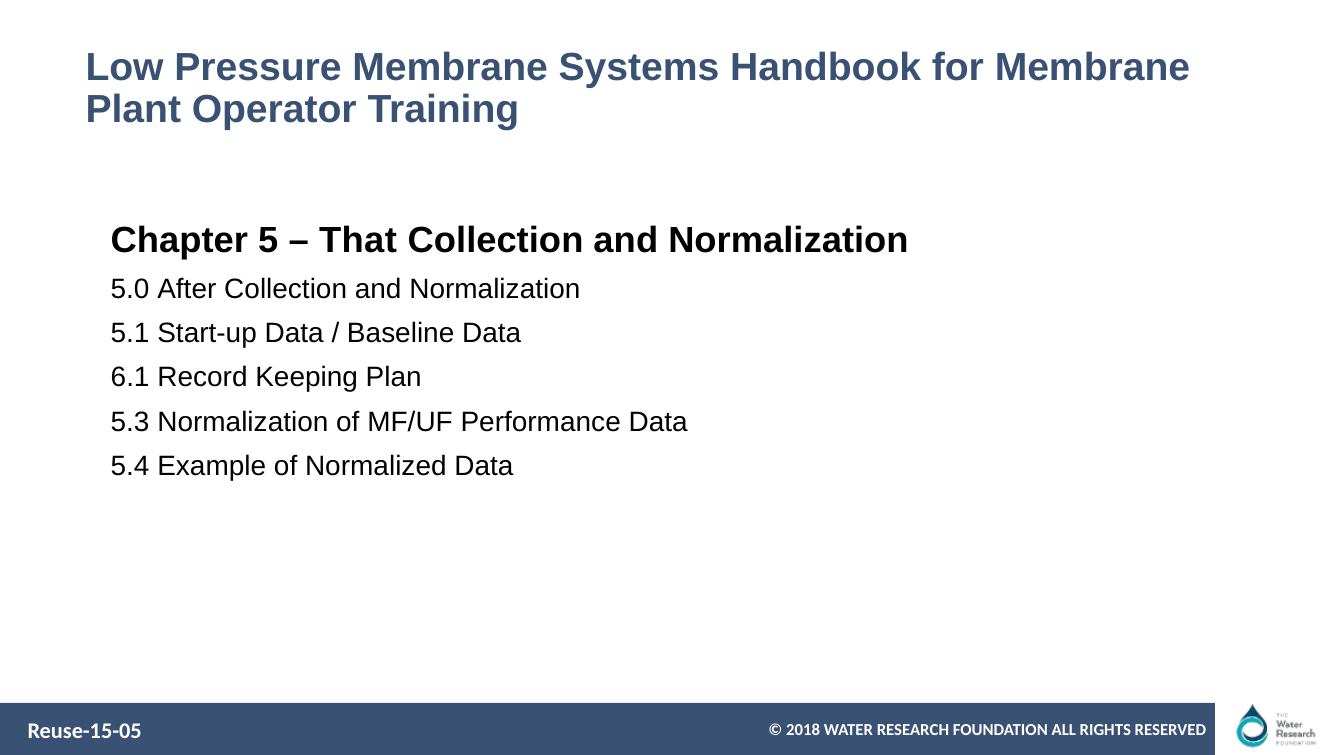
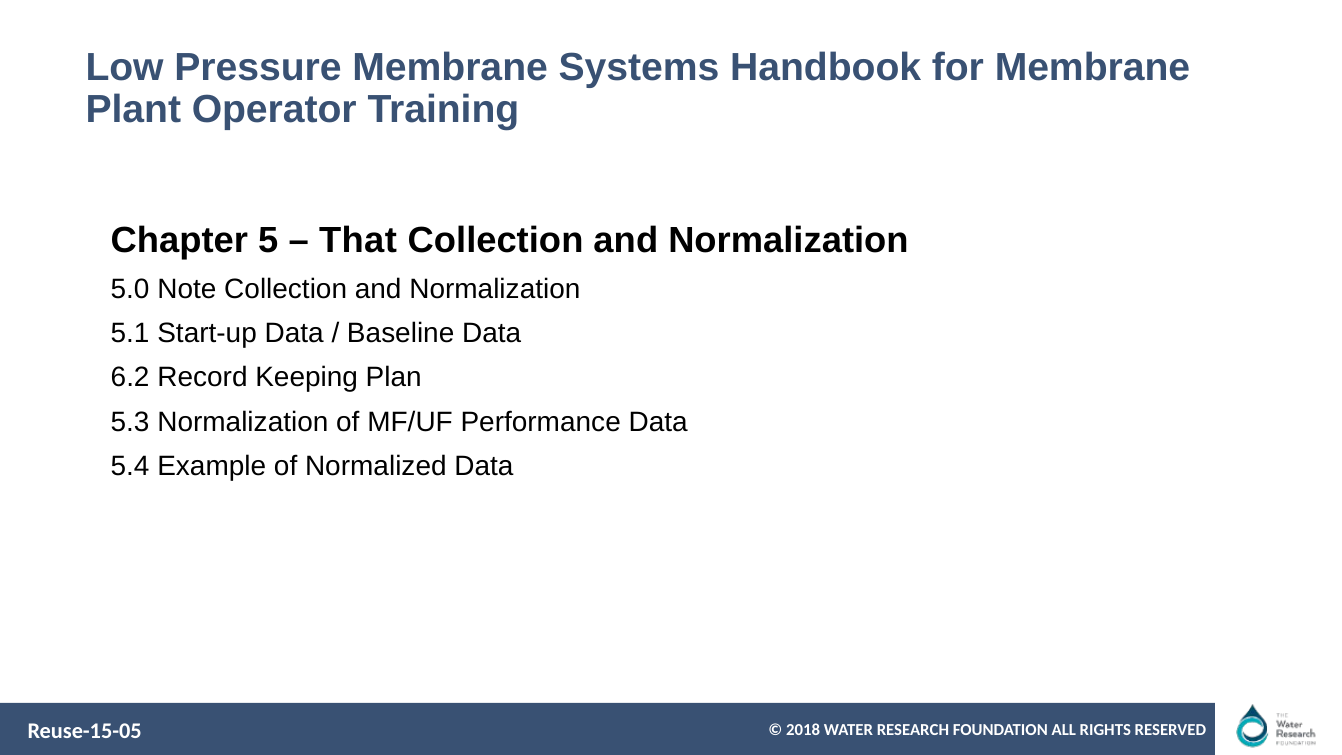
After: After -> Note (187, 289)
6.1: 6.1 -> 6.2 (130, 378)
